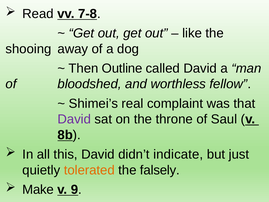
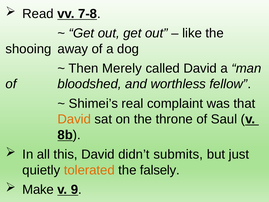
Outline: Outline -> Merely (122, 68)
David colour: purple -> orange (74, 119)
indicate: indicate -> submits (178, 154)
